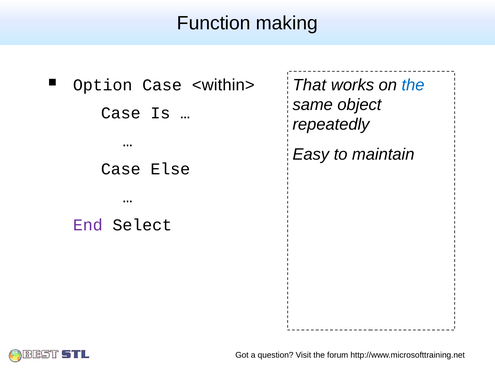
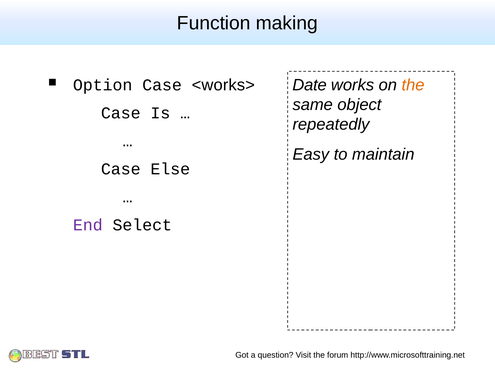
That: That -> Date (310, 85)
the colour: blue -> orange (413, 85)
<within>: <within> -> <works> (223, 85)
